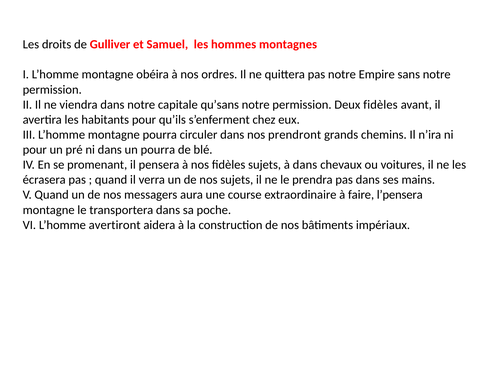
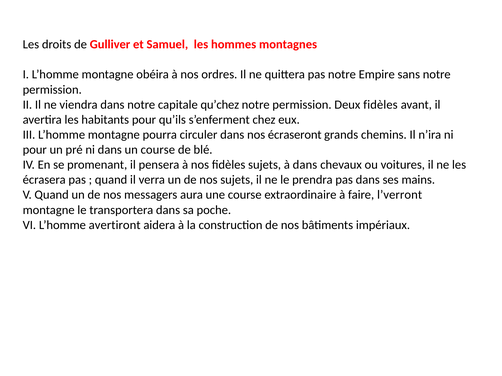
qu’sans: qu’sans -> qu’chez (220, 105)
prendront: prendront -> écraseront (295, 135)
un pourra: pourra -> course (158, 150)
l’pensera: l’pensera -> l’verront (400, 195)
